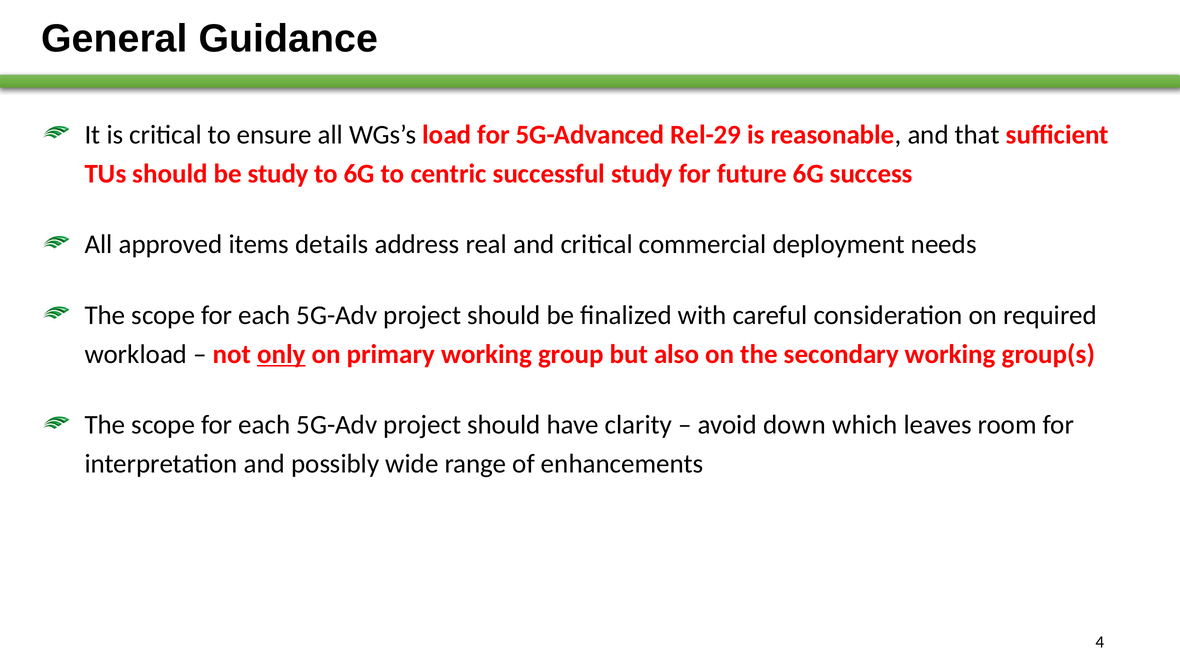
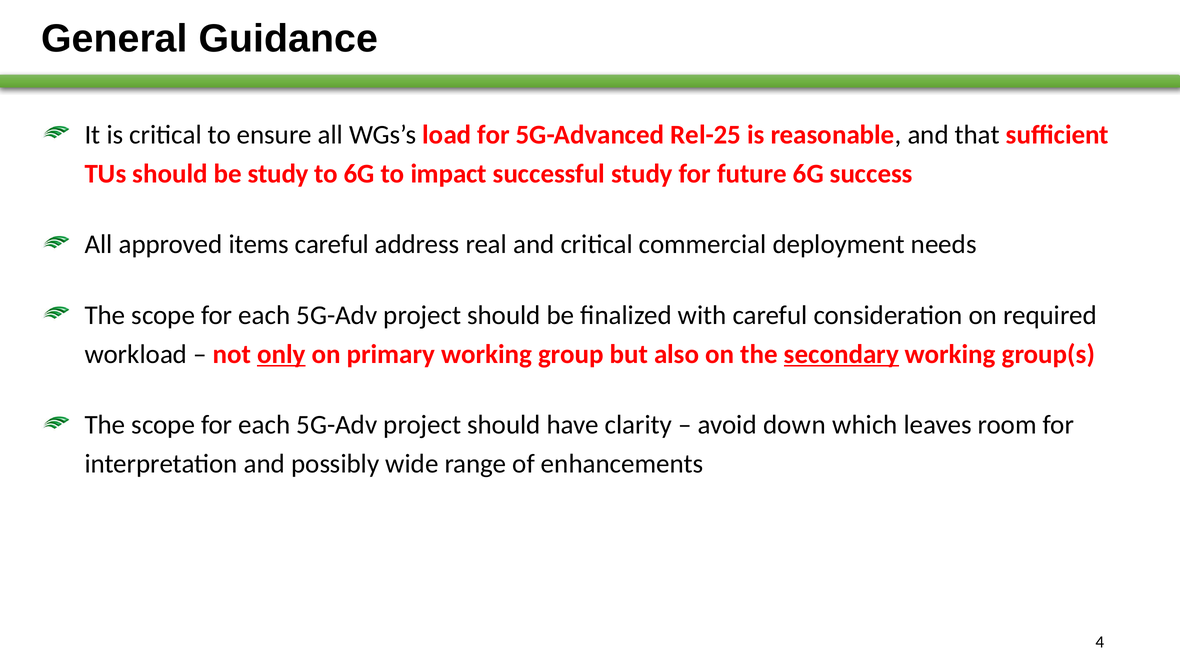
Rel-29: Rel-29 -> Rel-25 (706, 135)
centric: centric -> impact (449, 174)
items details: details -> careful (332, 244)
secondary underline: none -> present (841, 354)
